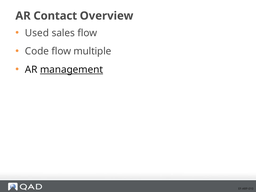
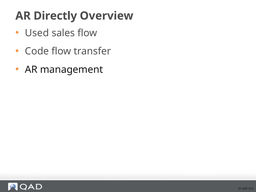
Contact: Contact -> Directly (55, 16)
multiple: multiple -> transfer (92, 51)
management underline: present -> none (72, 70)
